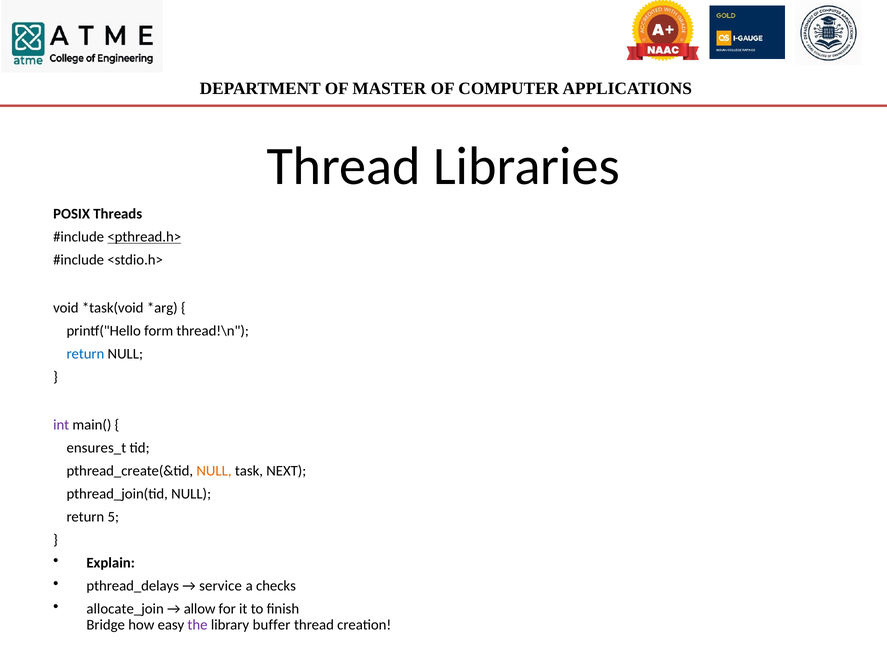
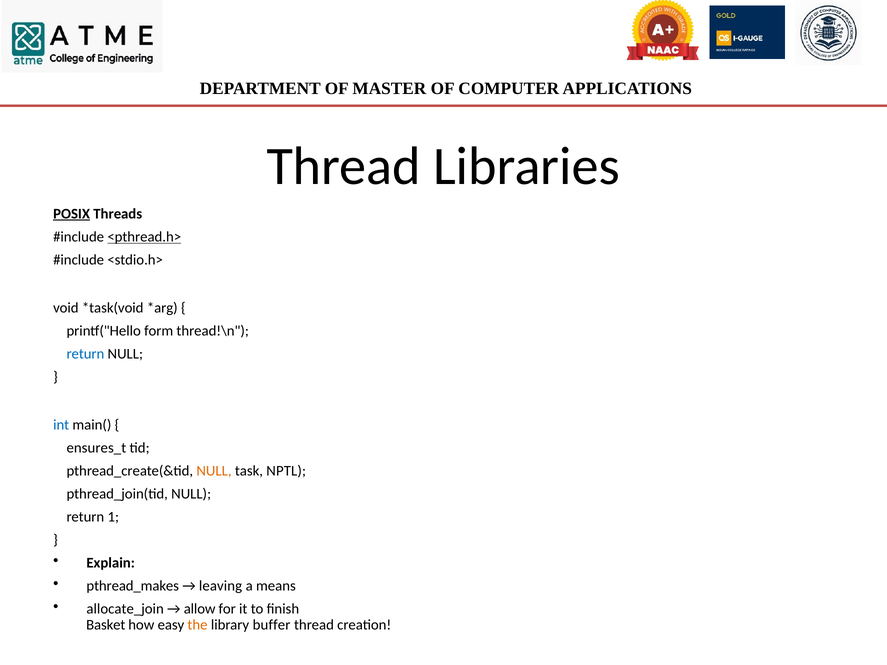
POSIX underline: none -> present (72, 214)
int colour: purple -> blue (61, 425)
NEXT: NEXT -> NPTL (286, 471)
5: 5 -> 1 (113, 517)
pthread_delays: pthread_delays -> pthread_makes (133, 586)
service: service -> leaving (221, 586)
checks: checks -> means (276, 586)
Bridge: Bridge -> Basket (106, 625)
the colour: purple -> orange (197, 625)
